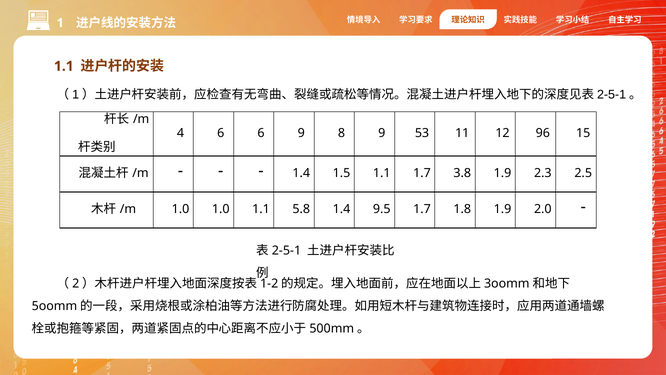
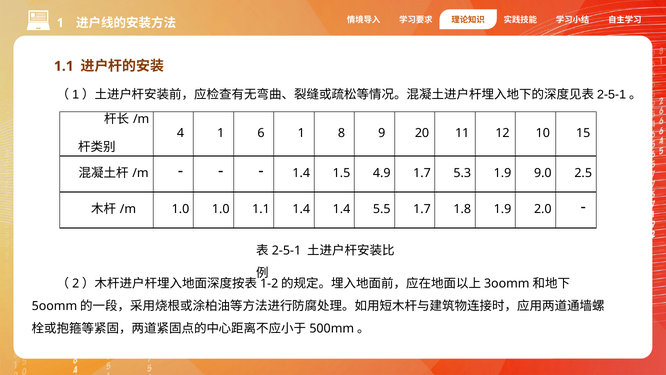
4 6: 6 -> 1 (221, 133)
6 9: 9 -> 1 (301, 133)
53: 53 -> 20 (422, 133)
96: 96 -> 10 (543, 133)
1.5 1.1: 1.1 -> 4.9 (382, 173)
3.8: 3.8 -> 5.3 (462, 173)
2.3: 2.3 -> 9.0 (543, 173)
1.1 5.8: 5.8 -> 1.4 (301, 209)
9.5: 9.5 -> 5.5 (382, 209)
